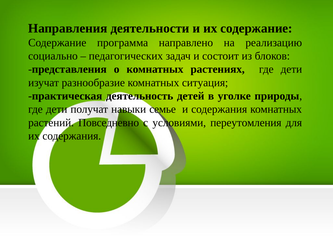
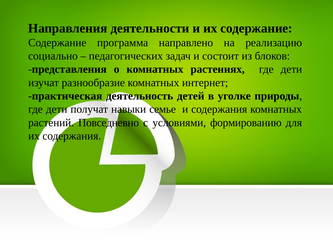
ситуация: ситуация -> интернет (205, 83)
переутомления: переутомления -> формированию (246, 123)
